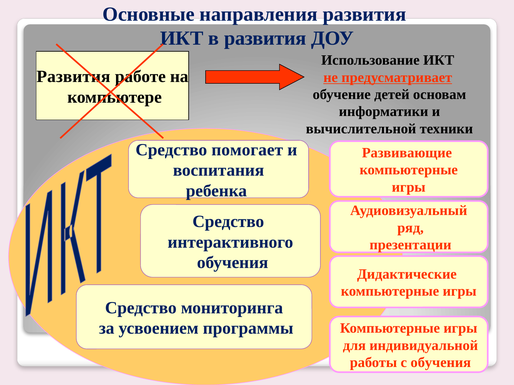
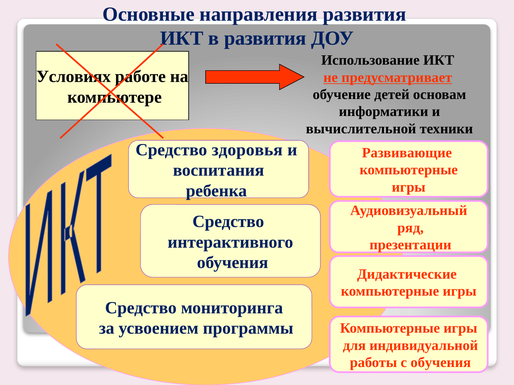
Развития: Развития -> Условиях (74, 77)
помогает: помогает -> здоровья (247, 150)
